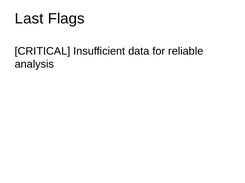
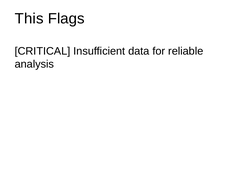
Last: Last -> This (29, 19)
